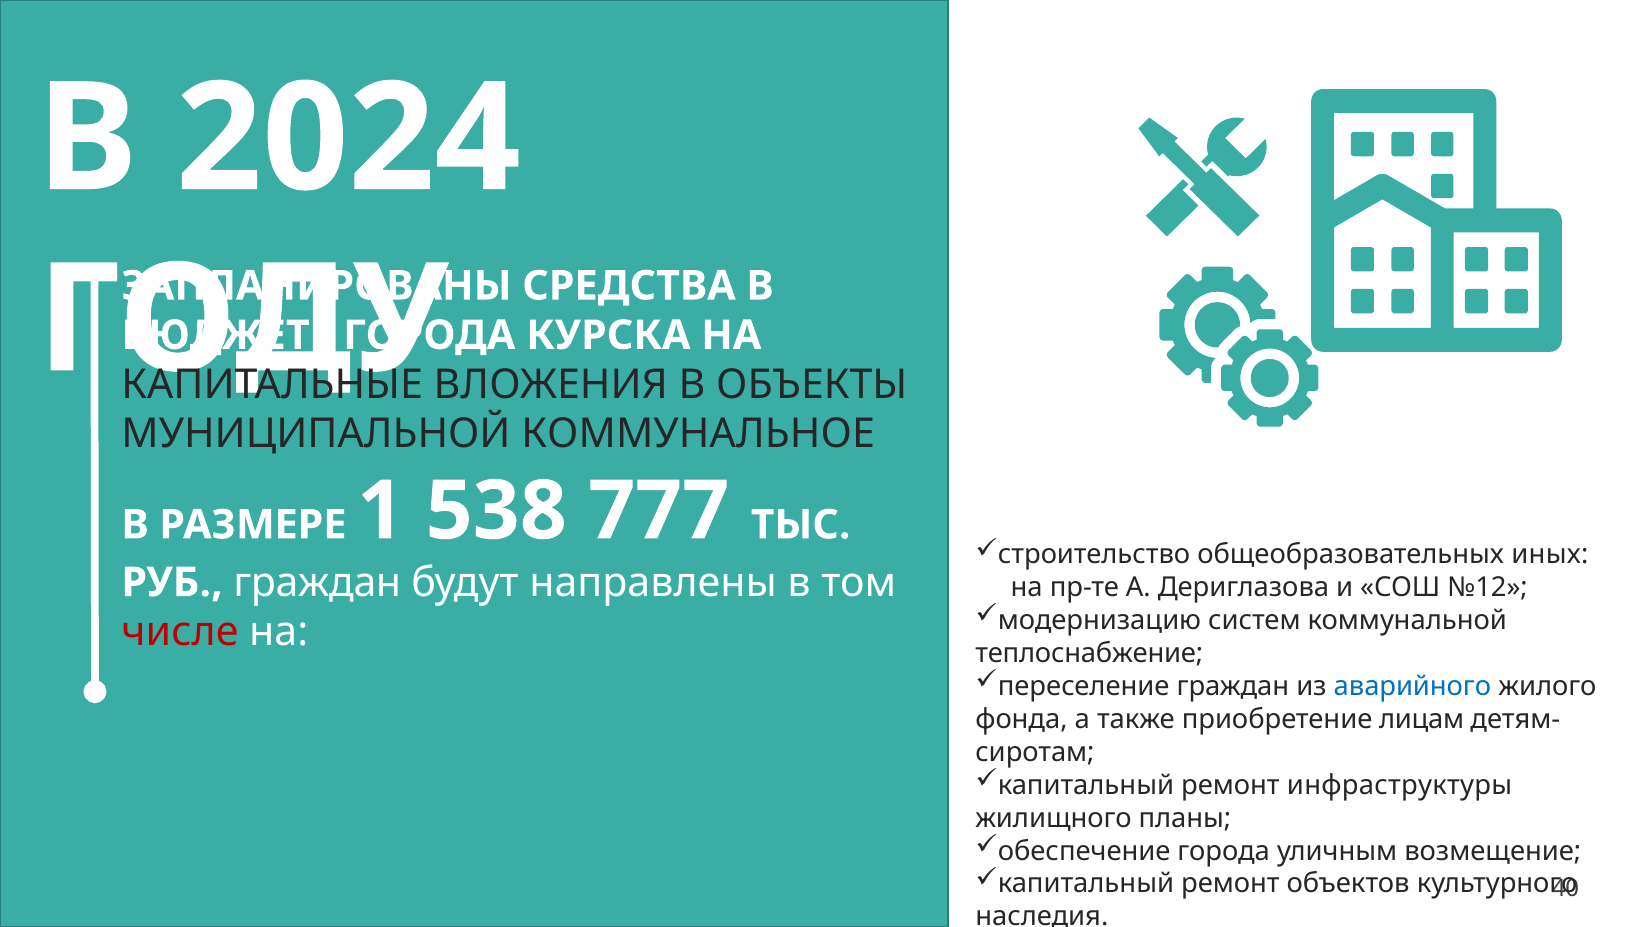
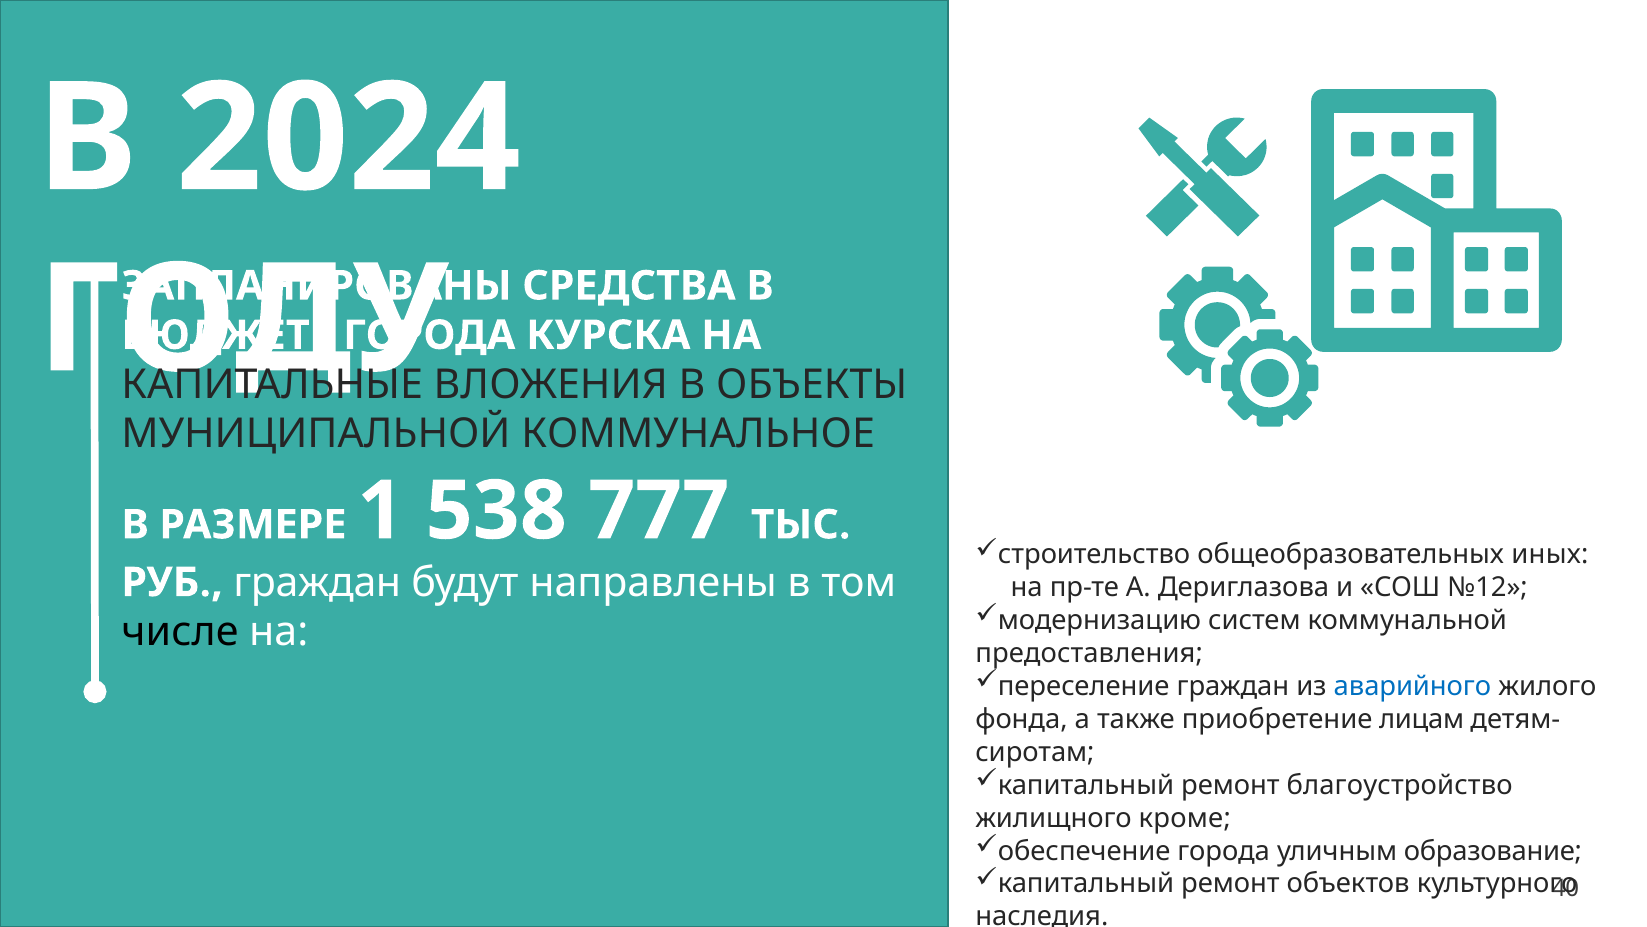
числе colour: red -> black (180, 632)
теплоснабжение: теплоснабжение -> предоставления (1089, 653)
инфраструктуры: инфраструктуры -> благоустройство (1400, 785)
планы: планы -> кроме (1185, 818)
возмещение: возмещение -> образование (1493, 850)
